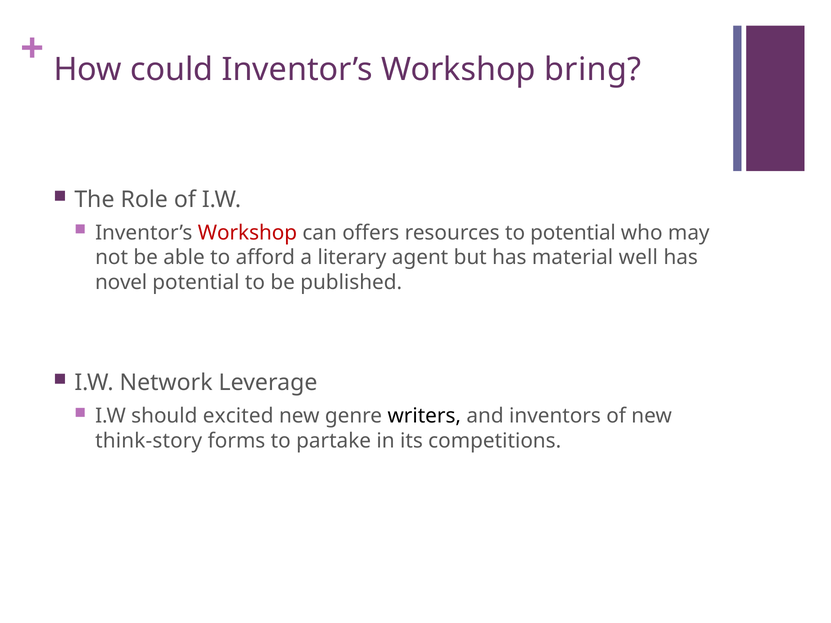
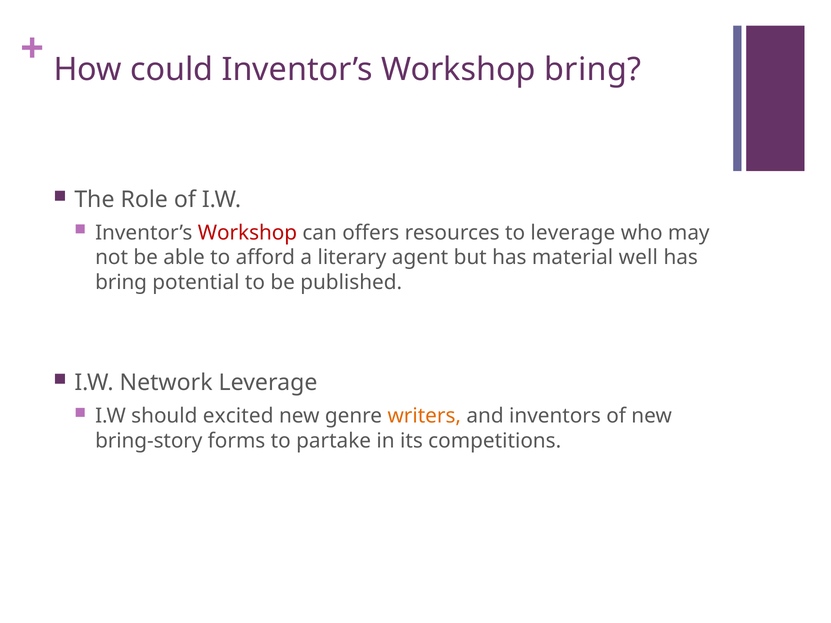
to potential: potential -> leverage (573, 233)
novel: novel -> bring (121, 283)
writers colour: black -> orange (424, 416)
think-story: think-story -> bring-story (149, 441)
